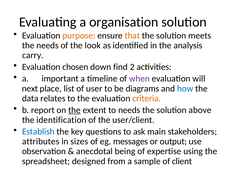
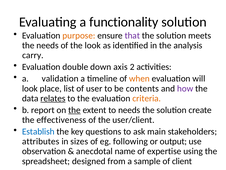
organisation: organisation -> functionality (124, 22)
that colour: orange -> purple (132, 35)
chosen: chosen -> double (75, 67)
find: find -> axis (120, 67)
important: important -> validation (60, 78)
when colour: purple -> orange (139, 78)
next: next -> look (30, 88)
diagrams: diagrams -> contents (142, 88)
how colour: blue -> purple (185, 88)
relates underline: none -> present (53, 98)
above: above -> create (200, 110)
identification: identification -> effectiveness (61, 120)
messages: messages -> following (130, 141)
being: being -> name (125, 151)
